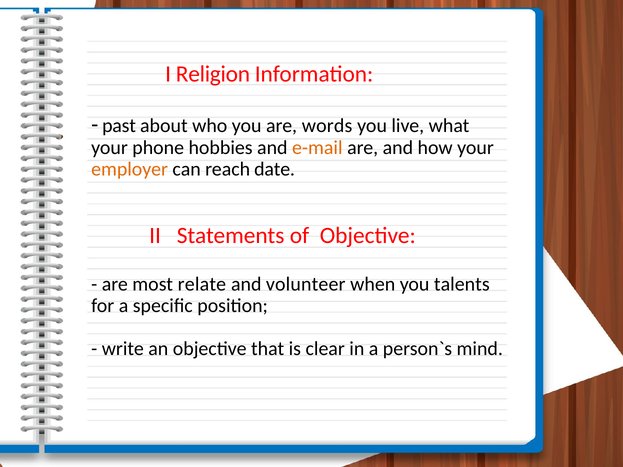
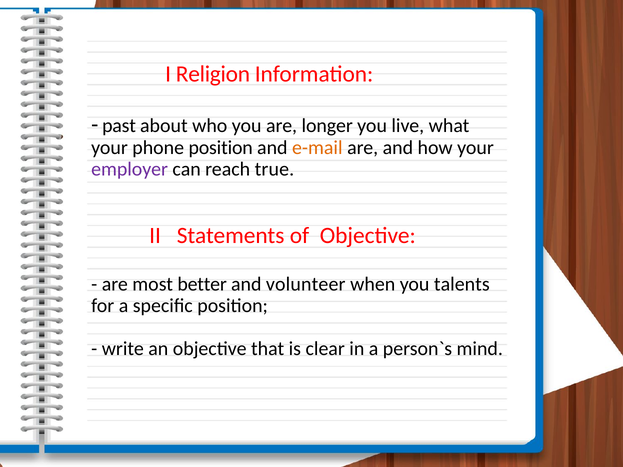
words: words -> longer (327, 126)
phone hobbies: hobbies -> position (221, 148)
employer colour: orange -> purple (130, 169)
date: date -> true (274, 169)
relate: relate -> better (202, 284)
